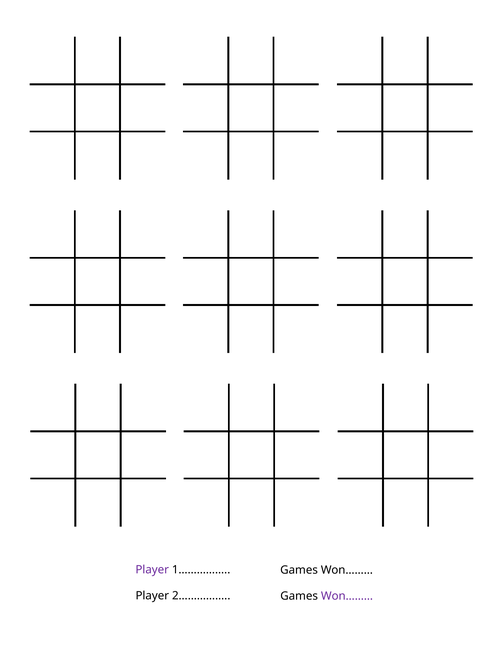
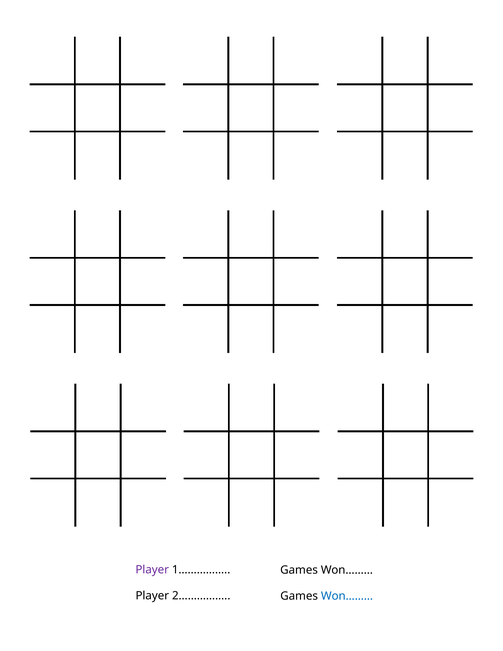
Won……… colour: purple -> blue (347, 596)
